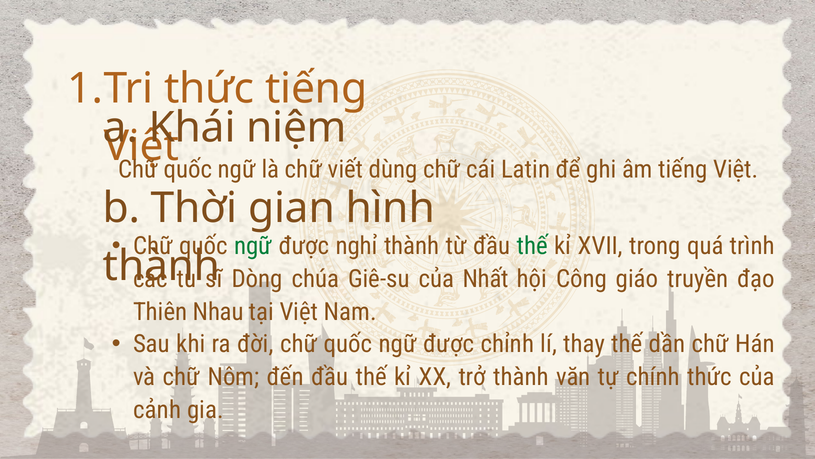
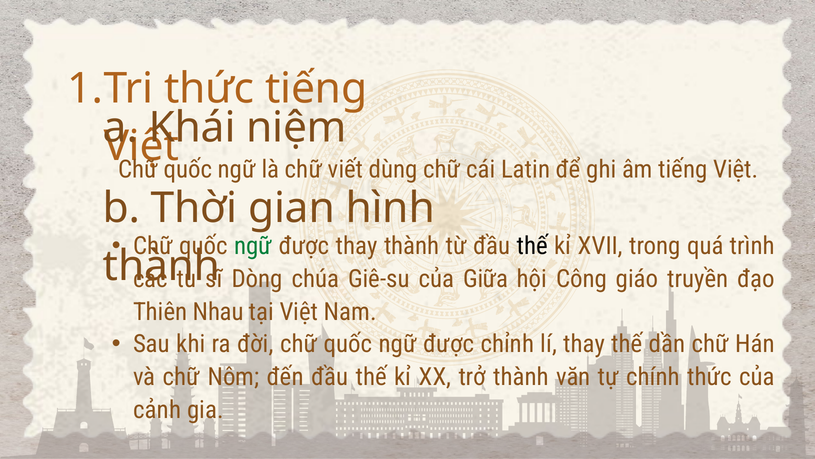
được nghỉ: nghỉ -> thay (357, 246)
thế colour: green -> black (532, 246)
Nhất: Nhất -> Giữa (486, 279)
